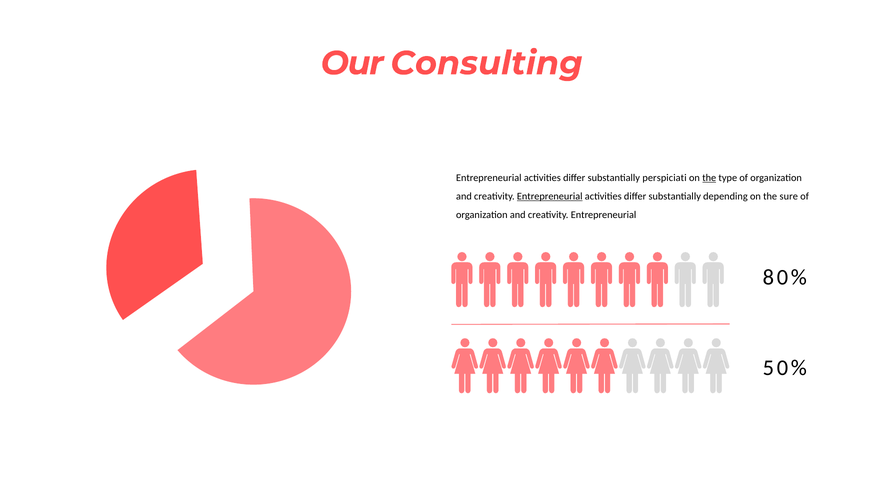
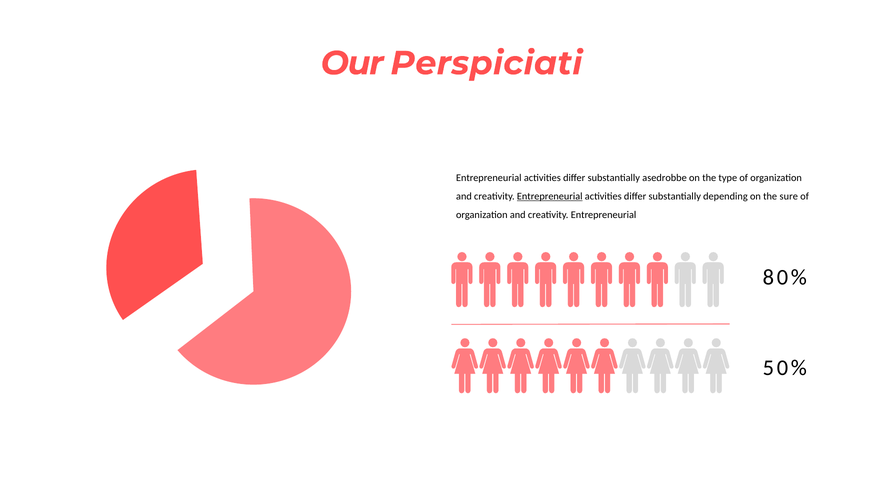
Consulting: Consulting -> Perspiciati (486, 63)
perspiciati: perspiciati -> asedrobbe (665, 178)
the underline: present -> none (709, 178)
